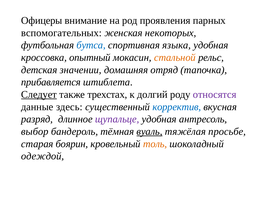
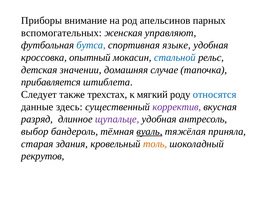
Офицеры: Офицеры -> Приборы (42, 21)
проявления: проявления -> апельсинов (165, 21)
некоторых: некоторых -> управляют (171, 33)
языка: языка -> языке (177, 45)
стальной colour: orange -> blue (175, 58)
отряд: отряд -> случае (164, 70)
Следует underline: present -> none (39, 95)
долгий: долгий -> мягкий (152, 95)
относятся colour: purple -> blue (215, 95)
корректив colour: blue -> purple (177, 107)
просьбе: просьбе -> приняла (227, 131)
боярин: боярин -> здания (72, 144)
одеждой: одеждой -> рекрутов (43, 156)
